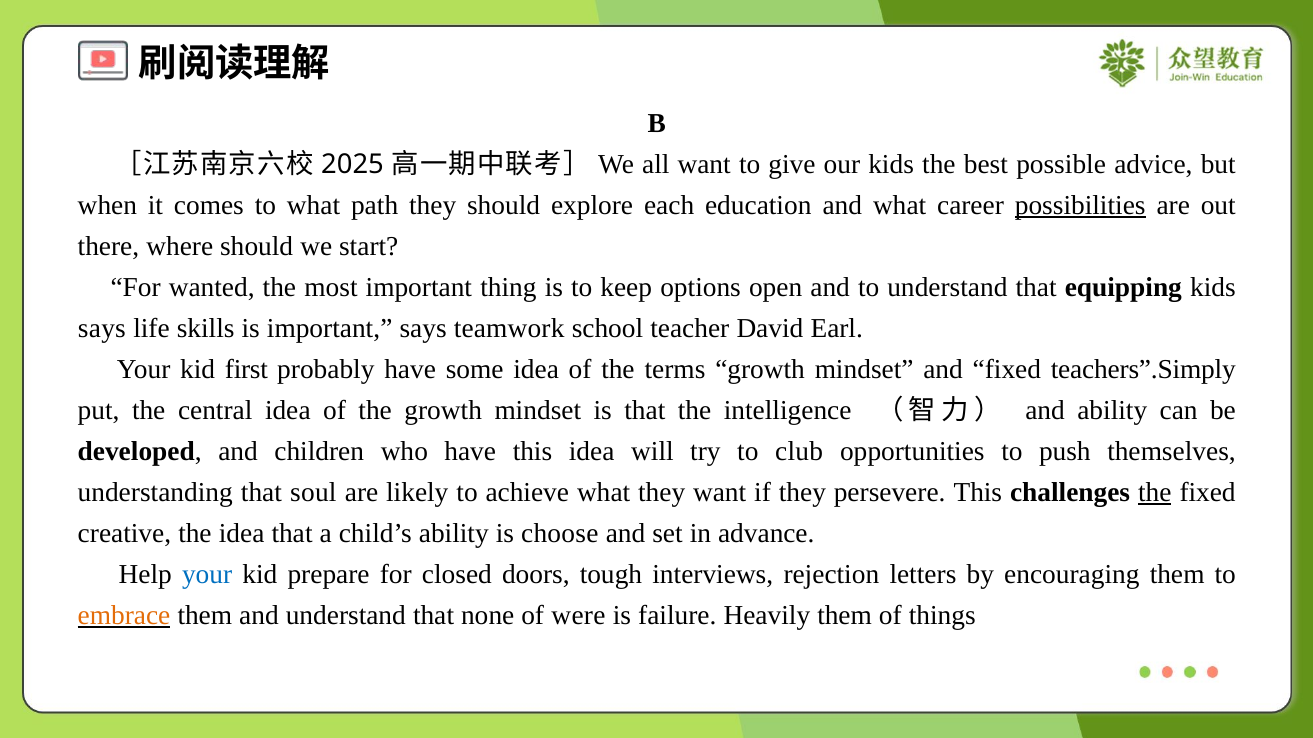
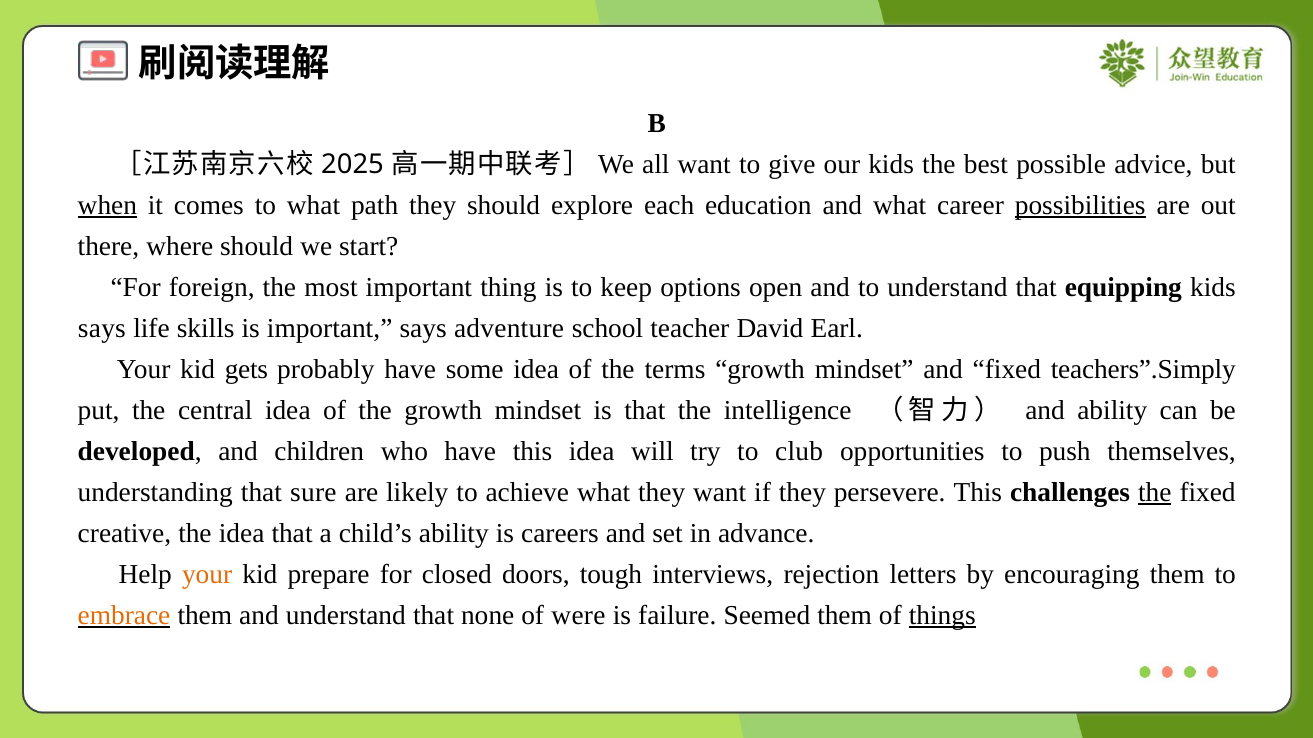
when underline: none -> present (107, 205)
wanted: wanted -> foreign (212, 287)
teamwork: teamwork -> adventure (509, 328)
first: first -> gets (246, 370)
soul: soul -> sure (313, 493)
choose: choose -> careers (560, 534)
your colour: blue -> orange (207, 575)
Heavily: Heavily -> Seemed (767, 616)
things underline: none -> present (942, 616)
